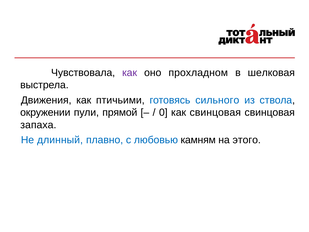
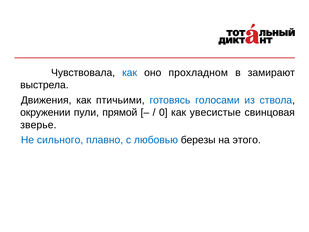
как colour: purple -> blue (130, 73)
шелковая: шелковая -> замирают (271, 73)
сильного: сильного -> голосами (217, 100)
как свинцовая: свинцовая -> увесистые (215, 112)
запаха: запаха -> зверье (38, 125)
длинный: длинный -> сильного (60, 140)
камням: камням -> березы (198, 140)
